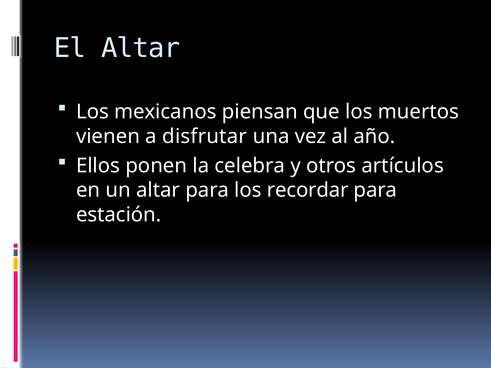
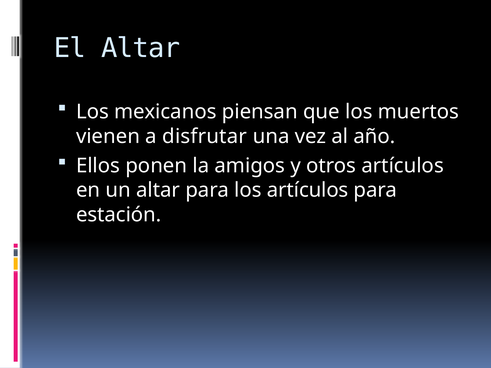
celebra: celebra -> amigos (250, 166)
los recordar: recordar -> artículos (308, 190)
